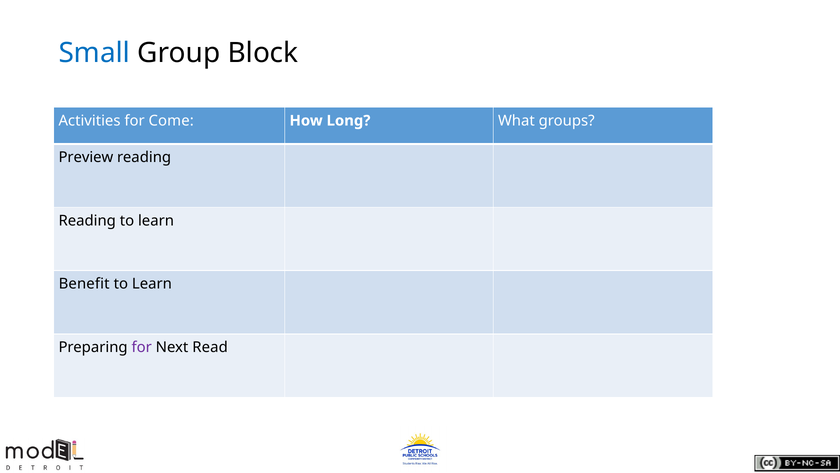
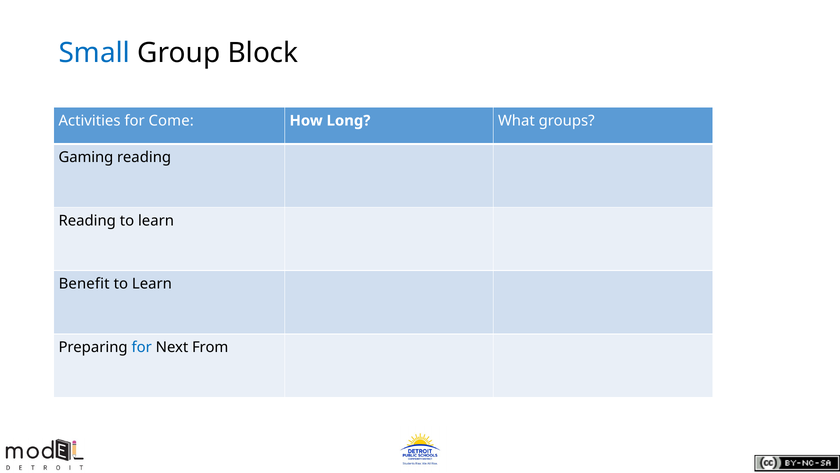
Preview: Preview -> Gaming (86, 157)
for colour: purple -> blue (142, 347)
Read: Read -> From (210, 347)
